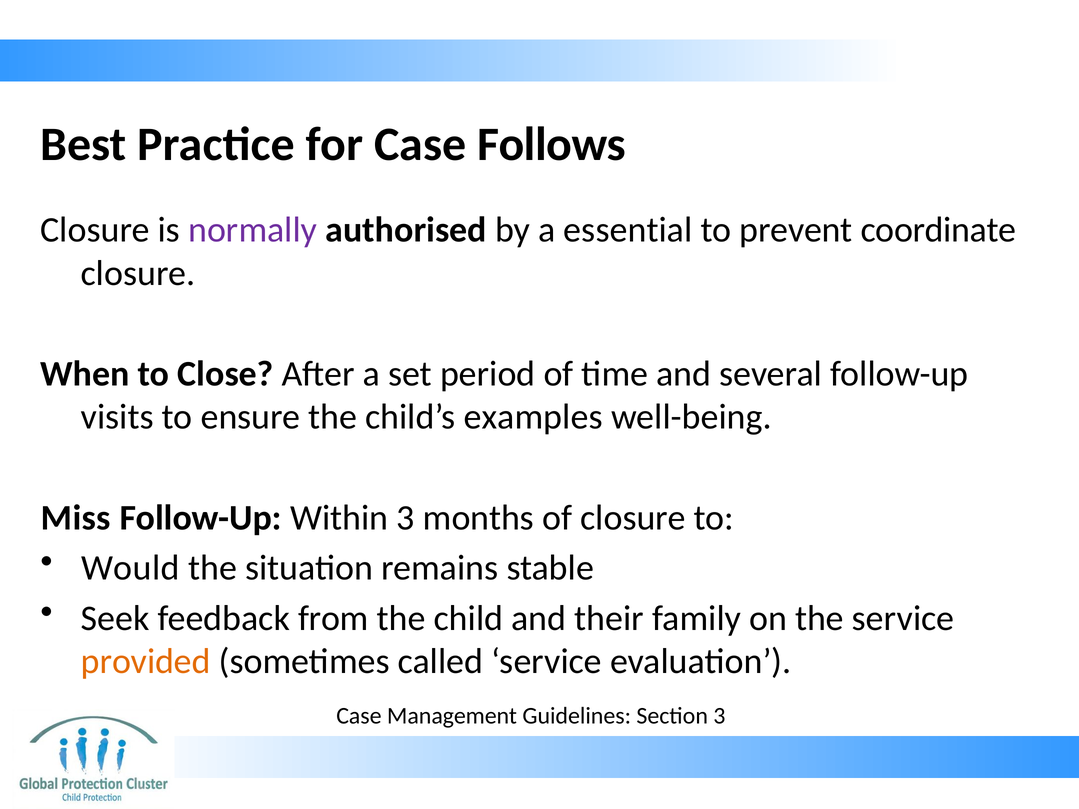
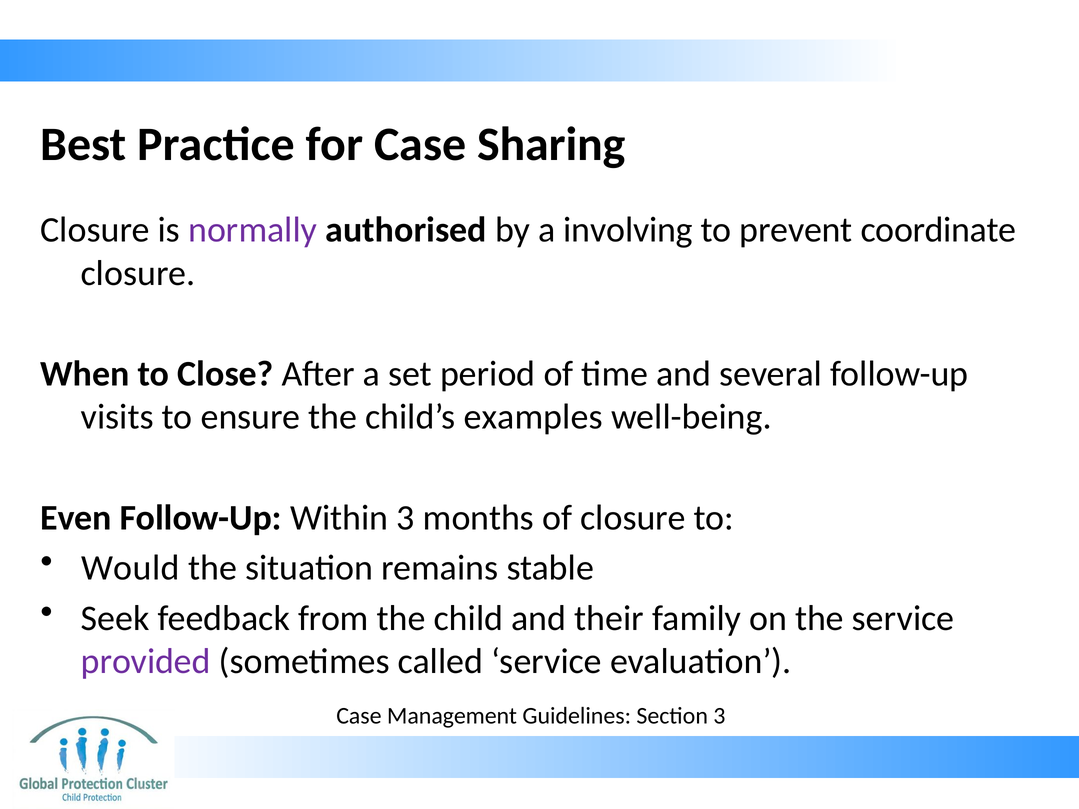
Follows: Follows -> Sharing (551, 145)
essential: essential -> involving (628, 230)
Miss: Miss -> Even (76, 518)
provided colour: orange -> purple (146, 662)
